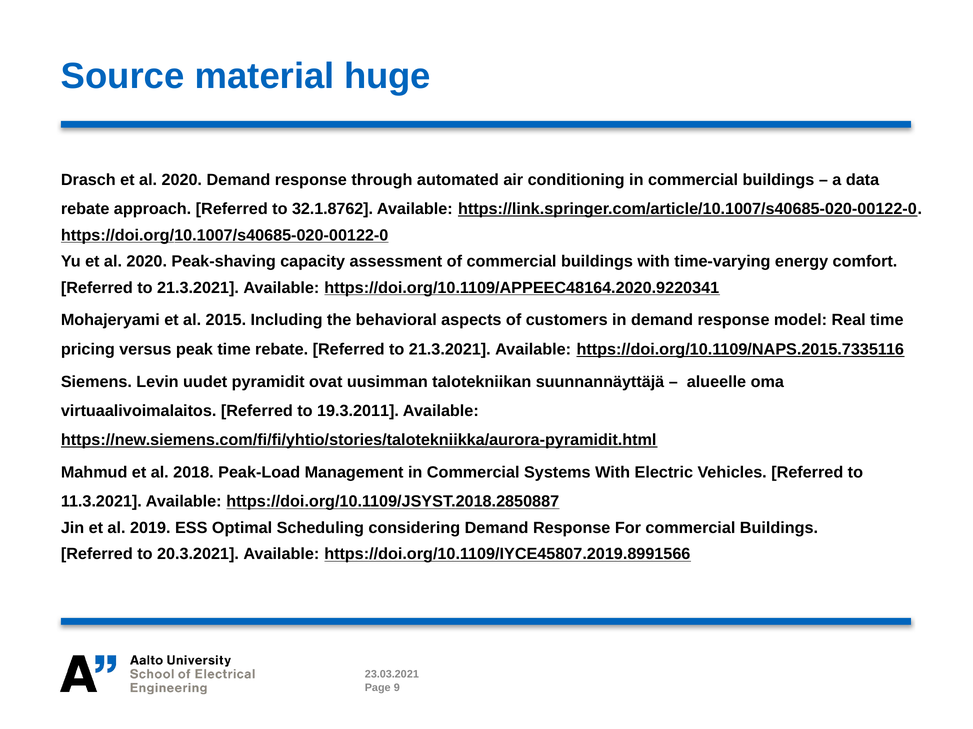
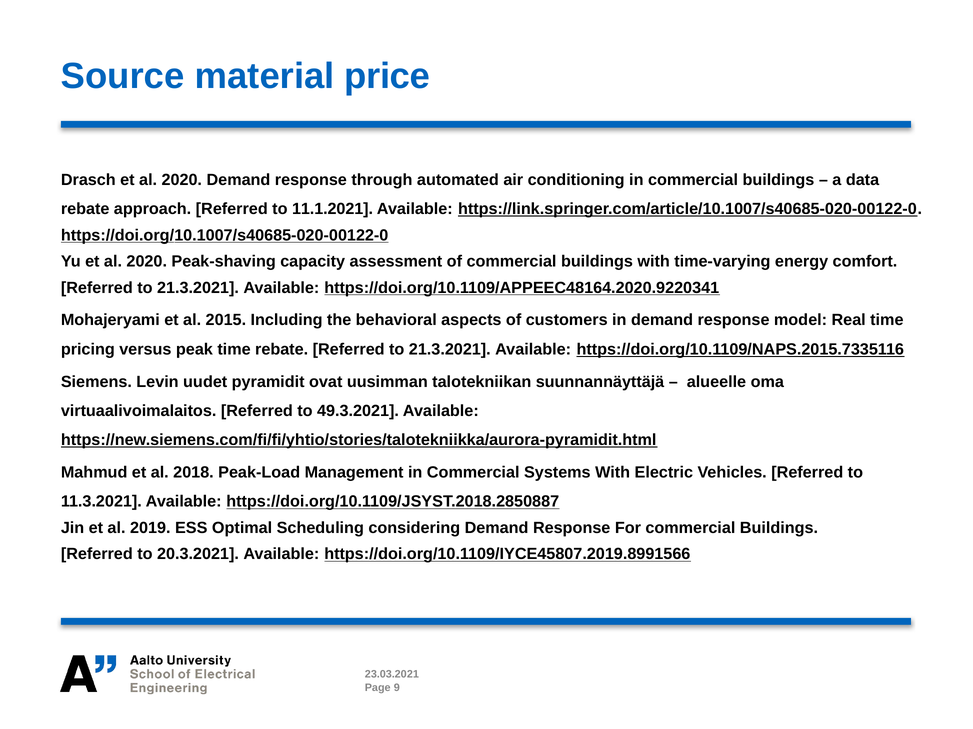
huge: huge -> price (387, 76)
32.1.8762: 32.1.8762 -> 11.1.2021 (333, 209)
19.3.2011: 19.3.2011 -> 49.3.2021 (358, 411)
